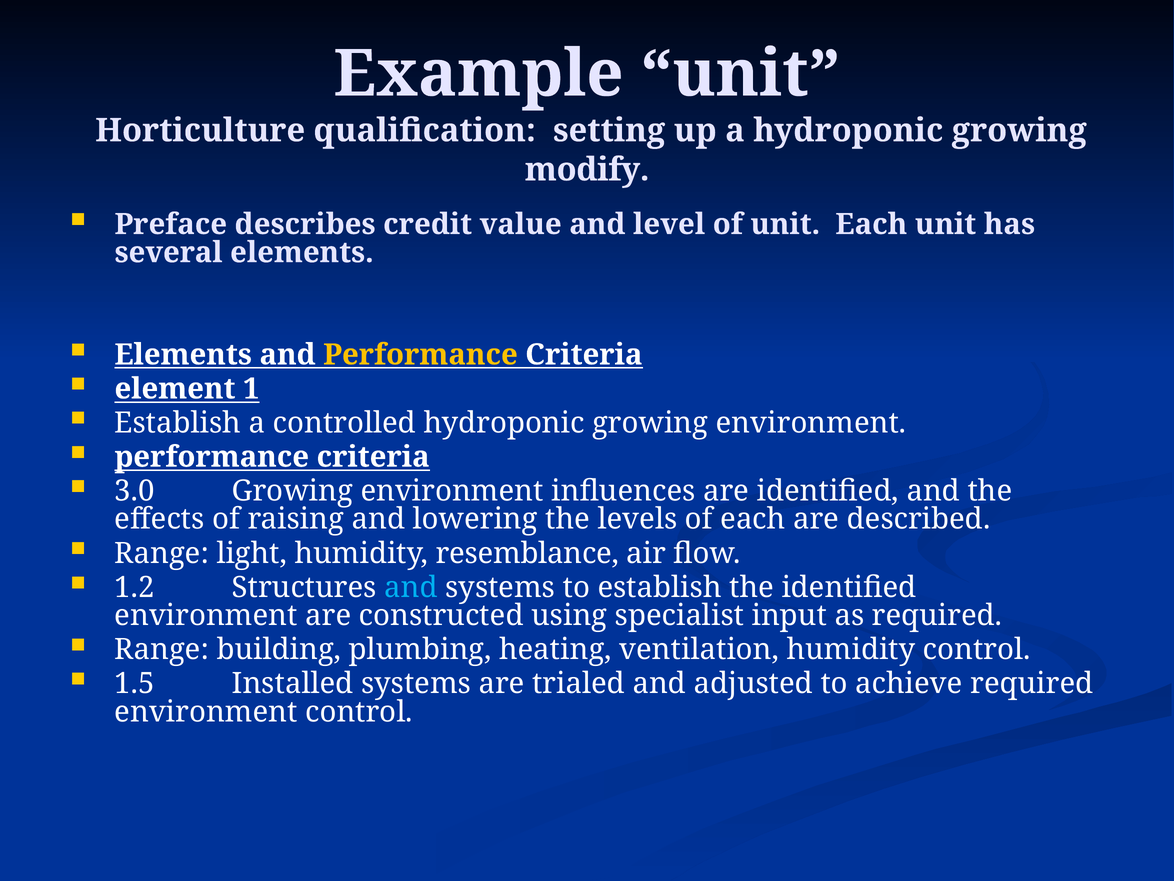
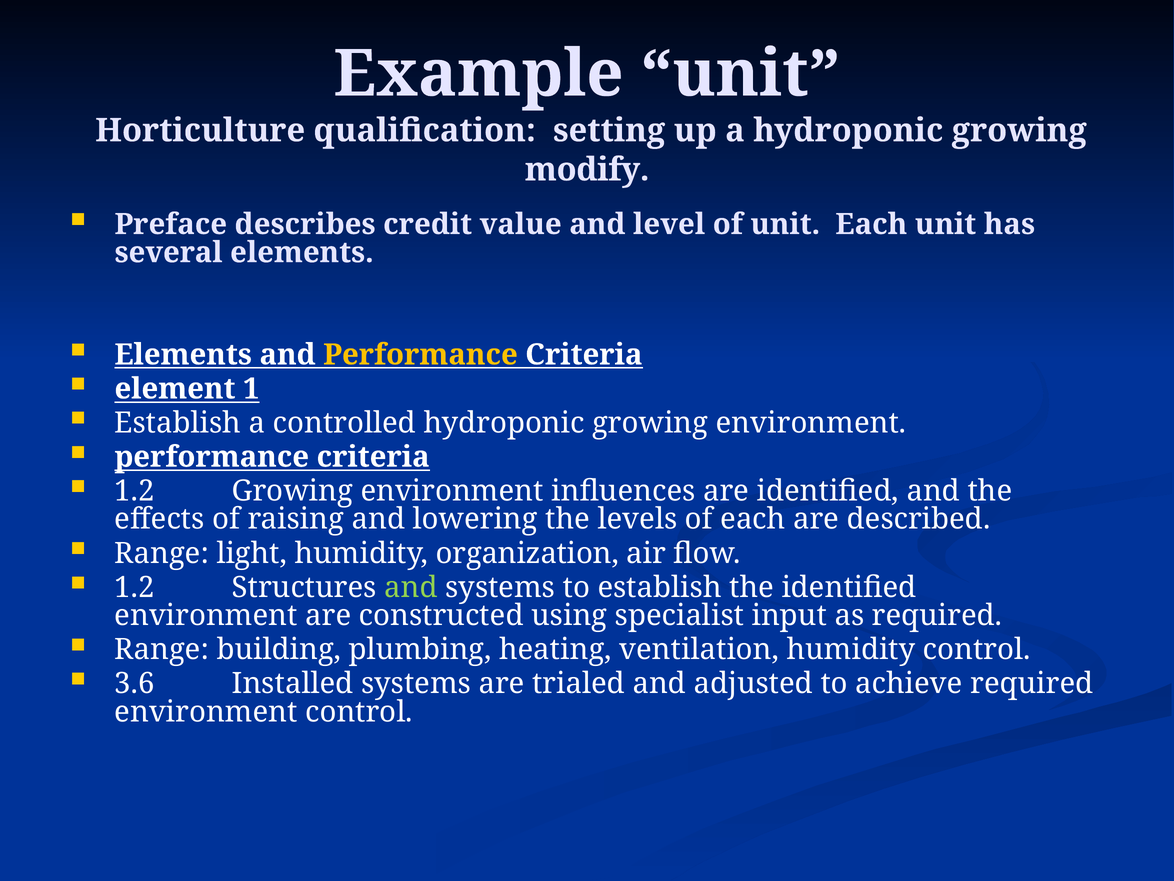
3.0: 3.0 -> 1.2 (135, 491)
resemblance: resemblance -> organization (527, 553)
and colour: light blue -> light green (411, 587)
1.5: 1.5 -> 3.6 (135, 683)
